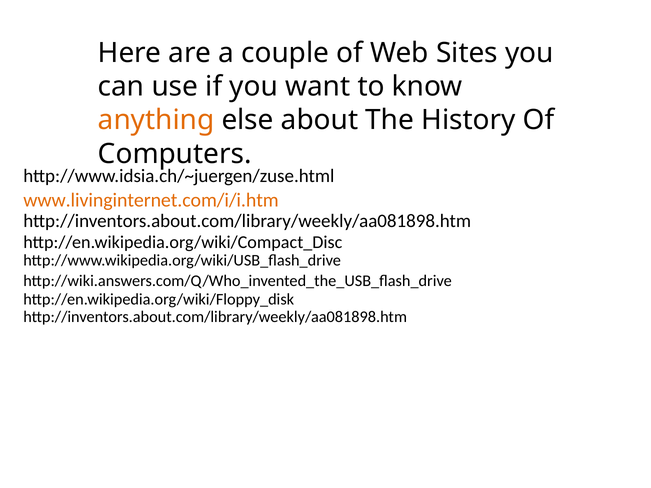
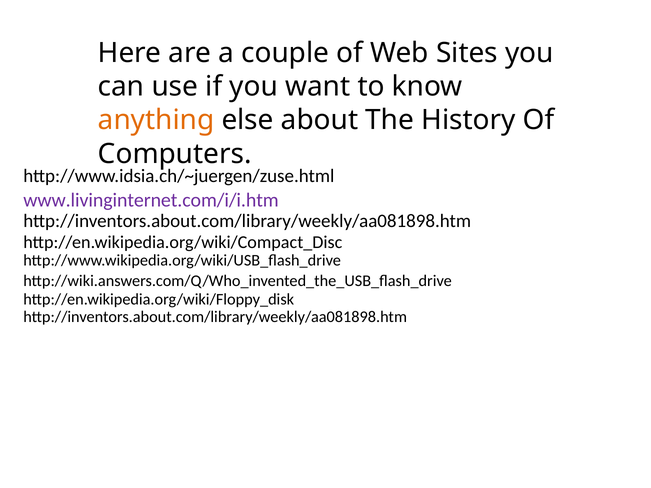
www.livinginternet.com/i/i.htm colour: orange -> purple (151, 200)
